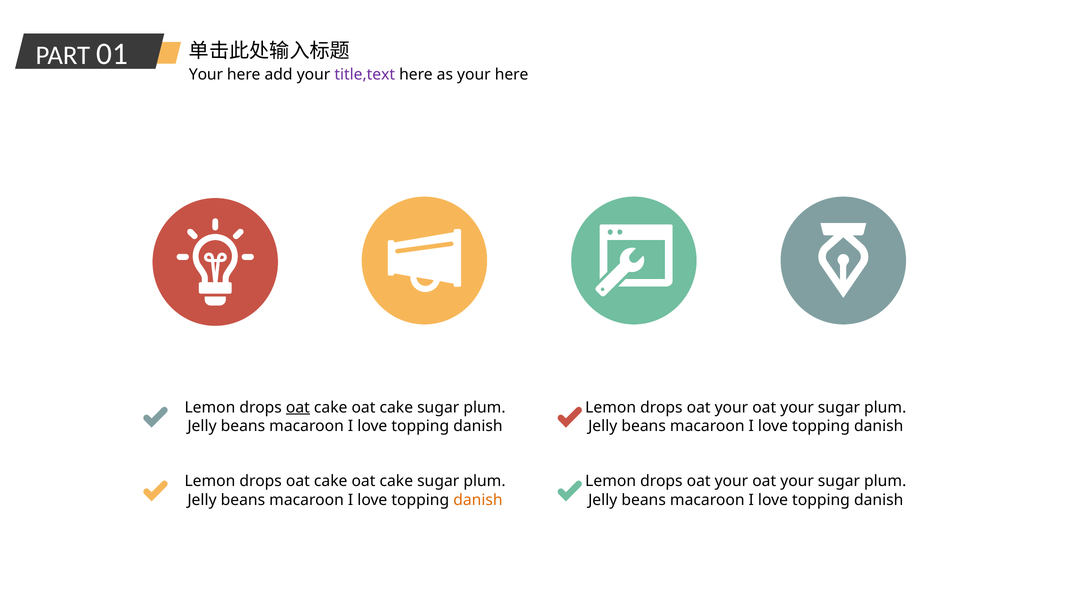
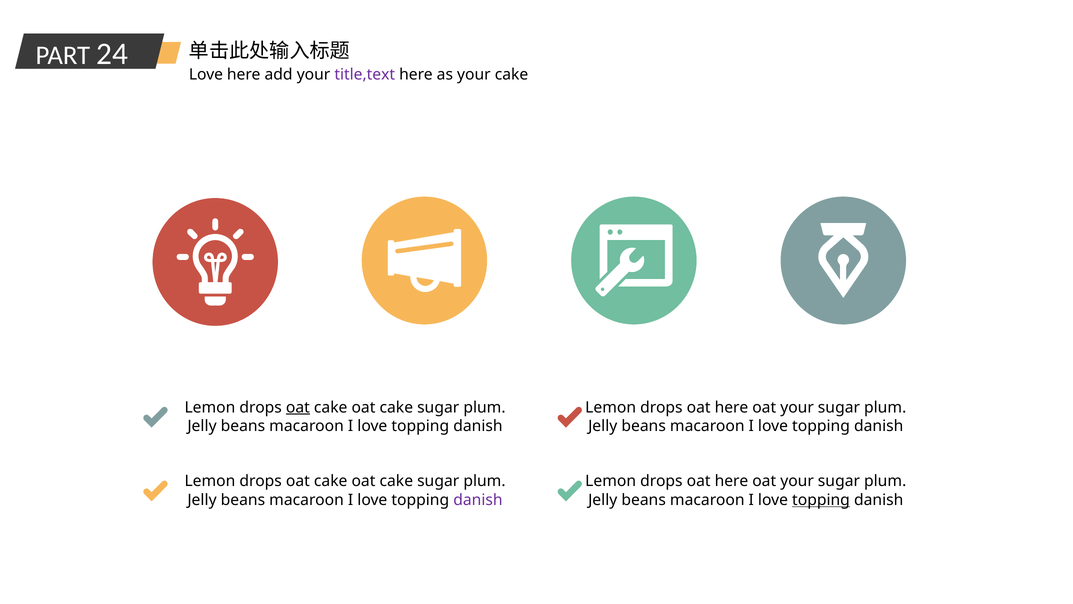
01: 01 -> 24 (112, 54)
Your: Your -> Love (206, 74)
as your here: here -> cake (512, 74)
your: your -> here (731, 407)
your: your -> here (731, 481)
danish colour: orange -> purple (478, 500)
topping underline: none -> present (821, 500)
